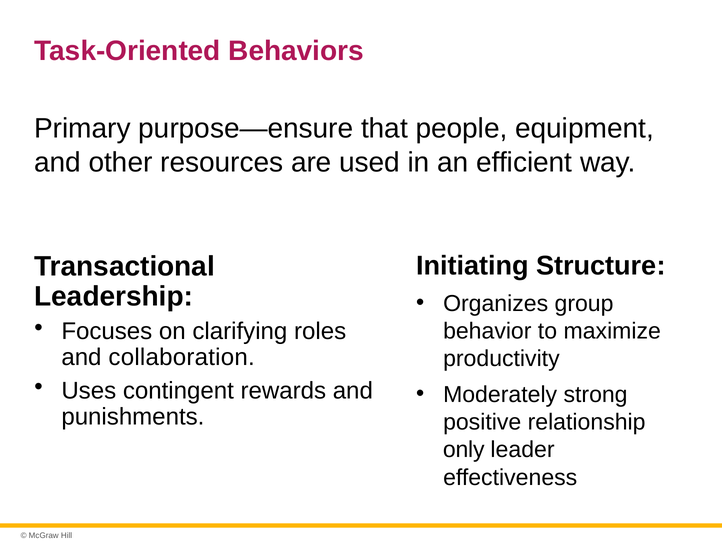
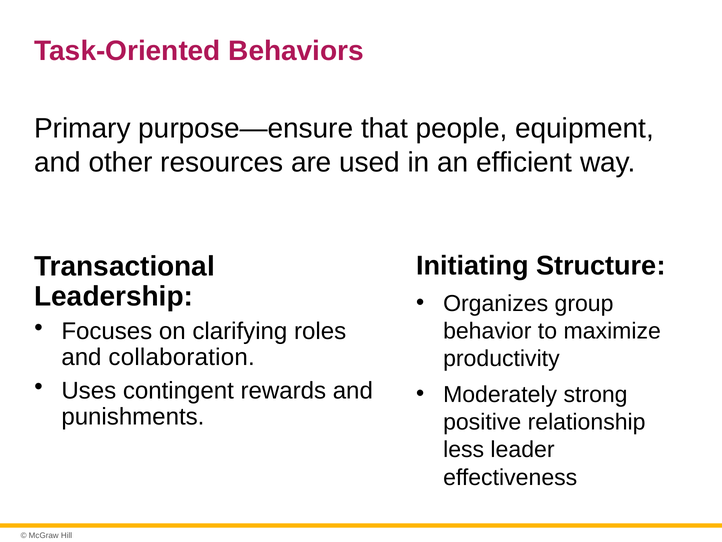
only: only -> less (464, 449)
